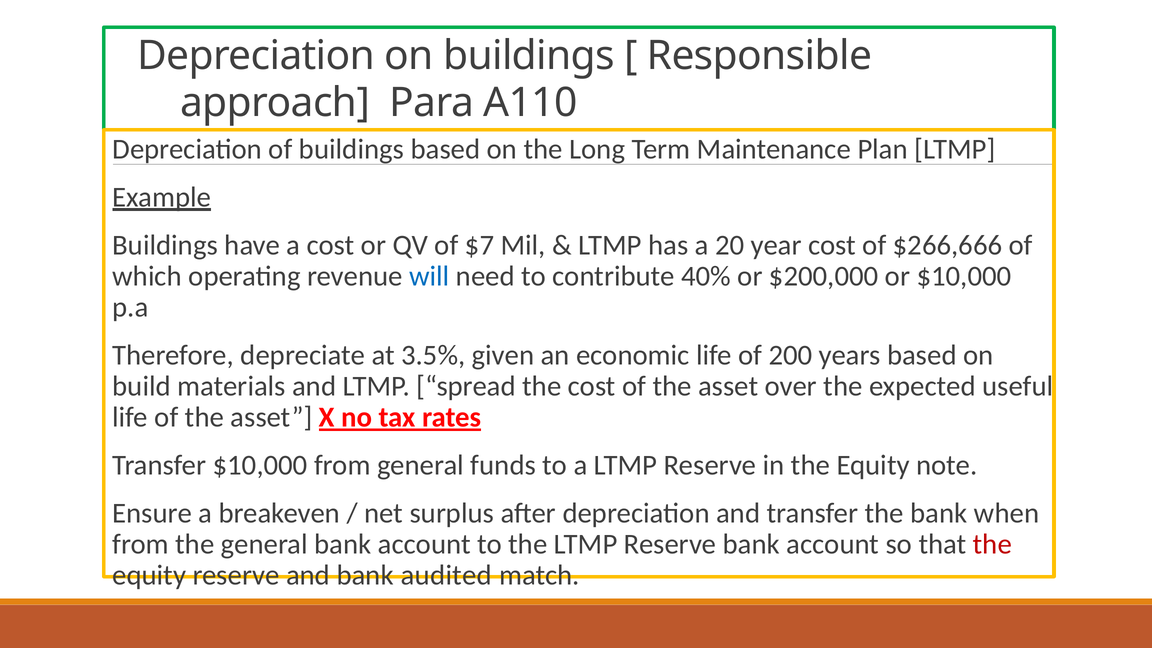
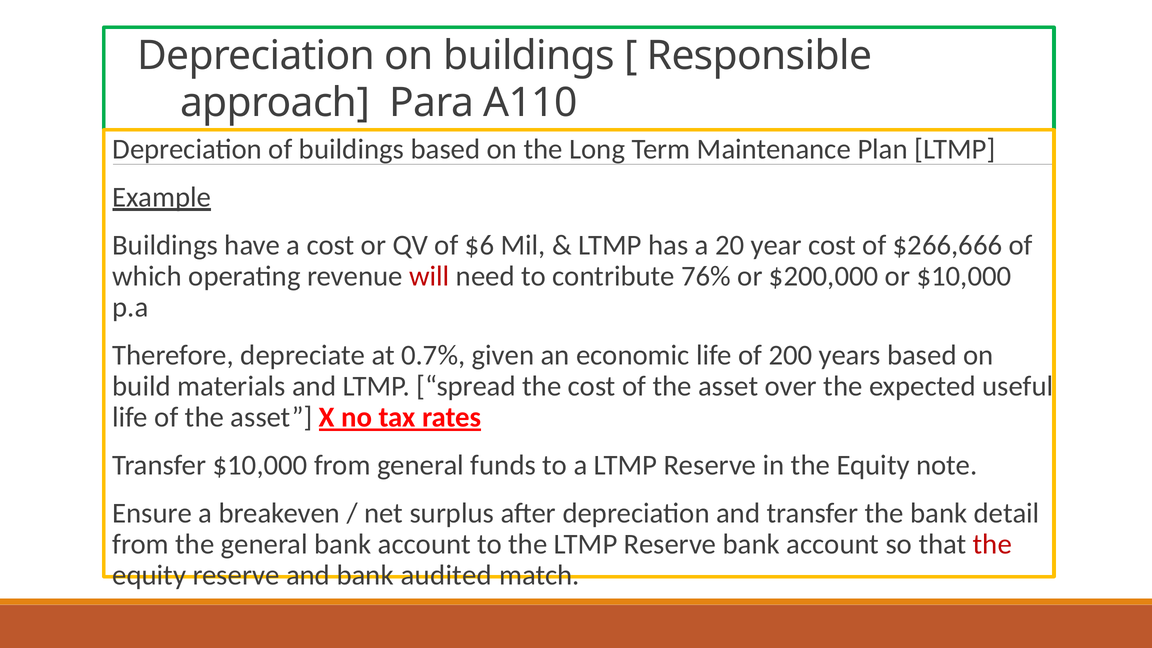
$7: $7 -> $6 (480, 245)
will colour: blue -> red (429, 276)
40%: 40% -> 76% (706, 276)
3.5%: 3.5% -> 0.7% (433, 355)
when: when -> detail (1007, 513)
